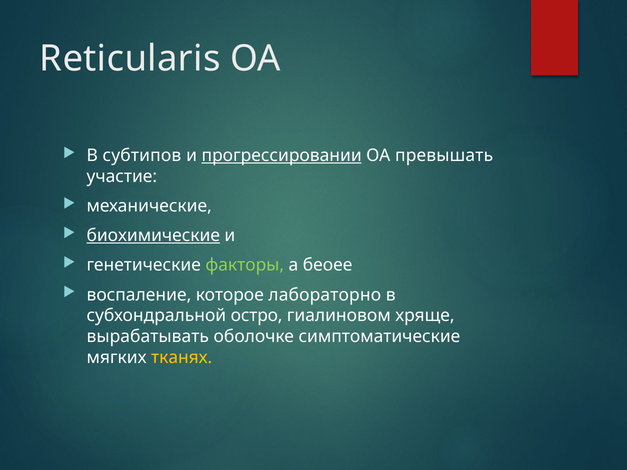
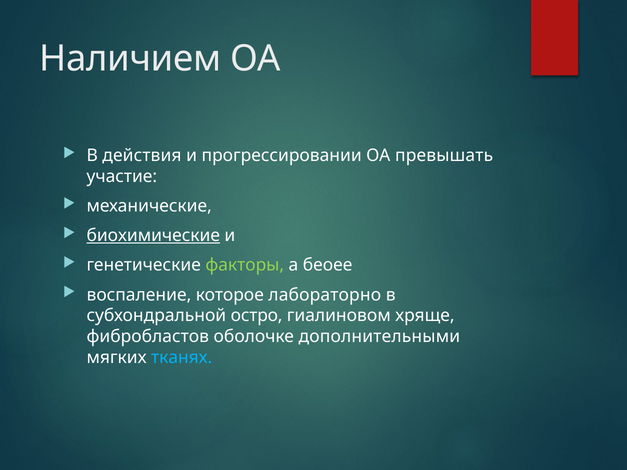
Reticularis: Reticularis -> Наличием (130, 59)
субтипов: субтипов -> действия (142, 156)
прогрессировании underline: present -> none (282, 156)
вырабатывать: вырабатывать -> фибробластов (148, 337)
симптоматические: симптоматические -> дополнительными (379, 337)
тканях colour: yellow -> light blue (182, 358)
